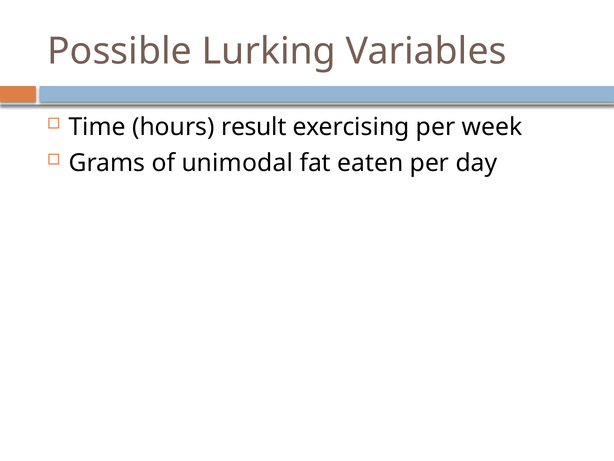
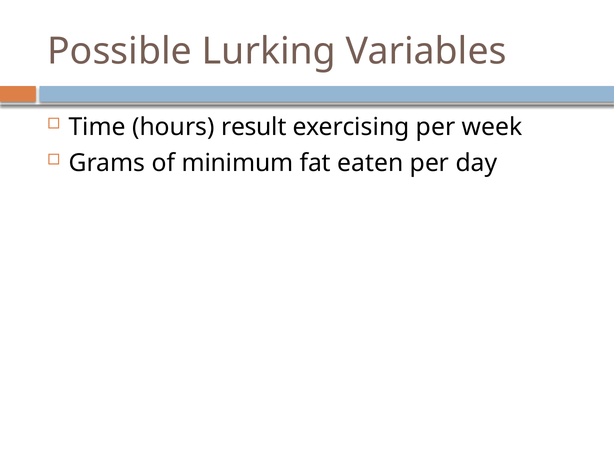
unimodal: unimodal -> minimum (237, 163)
